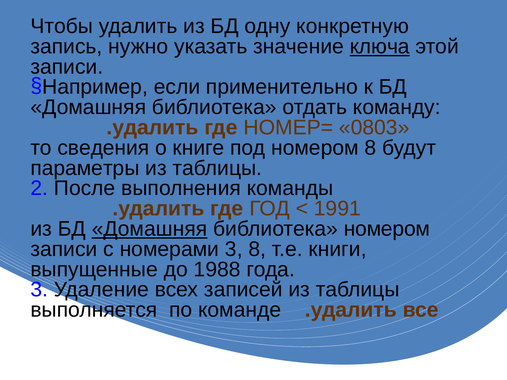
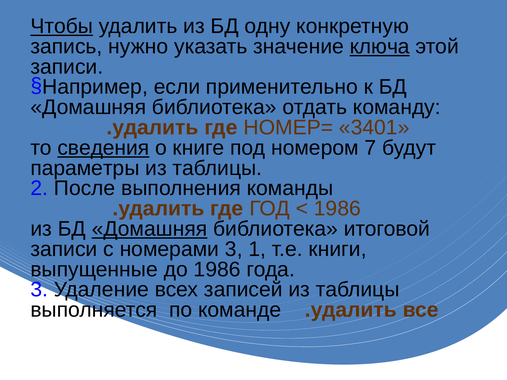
Чтобы underline: none -> present (62, 26)
0803: 0803 -> 3401 (374, 128)
сведения underline: none -> present (103, 148)
номером 8: 8 -> 7 (370, 148)
1991: 1991 -> 1986 (337, 209)
библиотека номером: номером -> итоговой (387, 229)
3 8: 8 -> 1 (257, 249)
до 1988: 1988 -> 1986 (217, 270)
